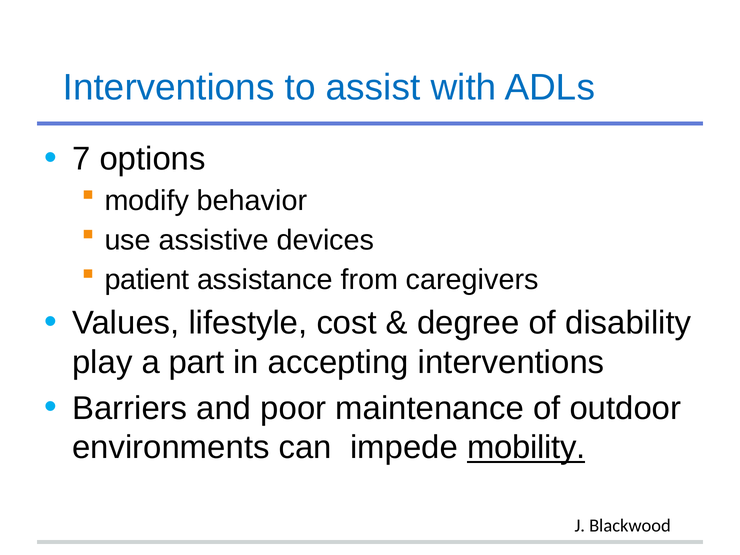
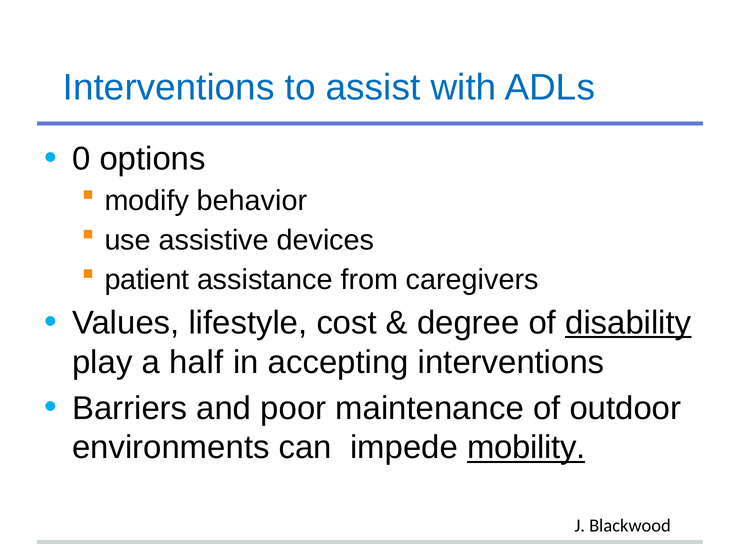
7: 7 -> 0 (81, 159)
disability underline: none -> present (628, 323)
part: part -> half (196, 362)
